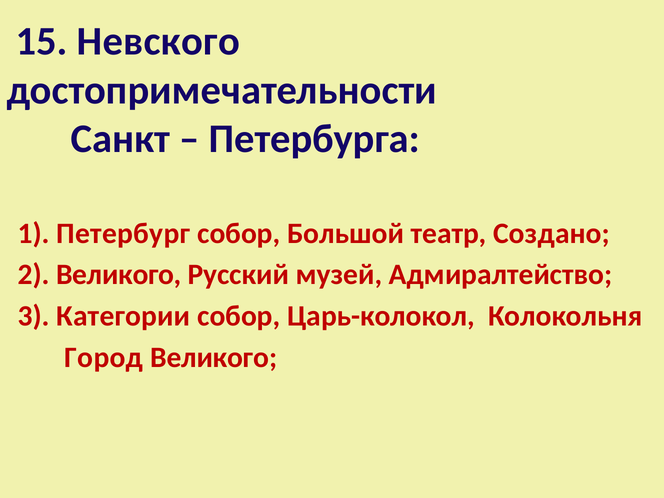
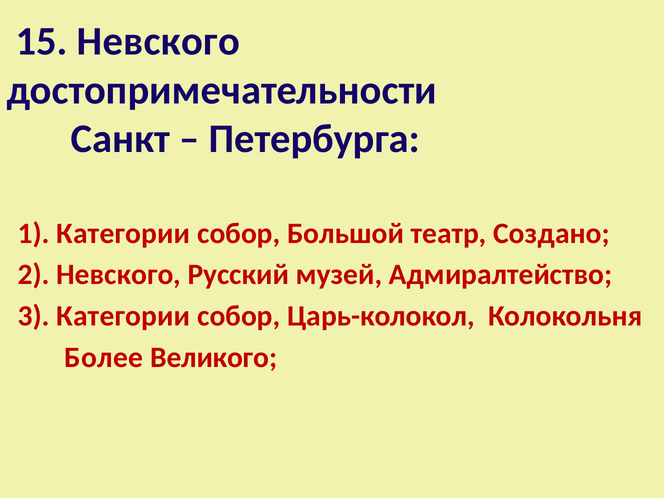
1 Петербург: Петербург -> Категории (123, 233)
2 Великого: Великого -> Невского (119, 275)
Город: Город -> Более (104, 357)
